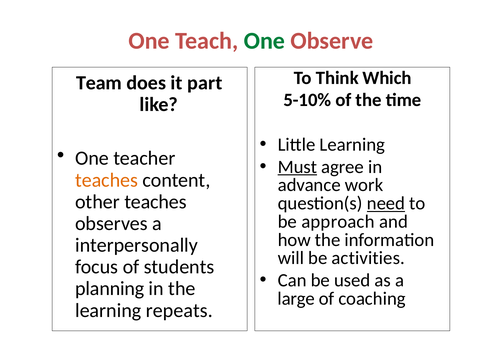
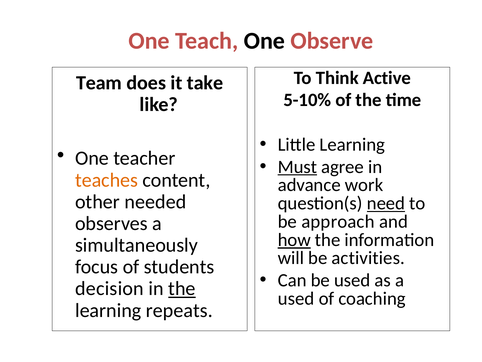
One colour: green -> black (264, 41)
Which: Which -> Active (387, 78)
part: part -> take (205, 83)
other teaches: teaches -> needed (155, 201)
how underline: none -> present (294, 240)
interpersonally: interpersonally -> simultaneously (137, 245)
planning: planning -> decision (110, 288)
the underline: none -> present (182, 288)
large: large -> used (296, 298)
